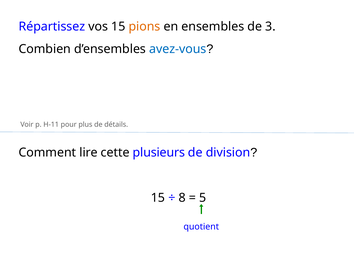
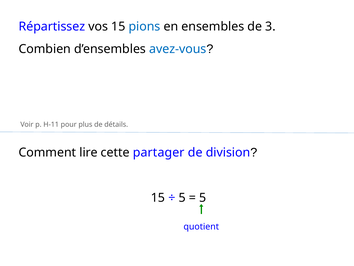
pions colour: orange -> blue (144, 27)
plusieurs: plusieurs -> partager (159, 152)
8: 8 -> 5 (182, 197)
